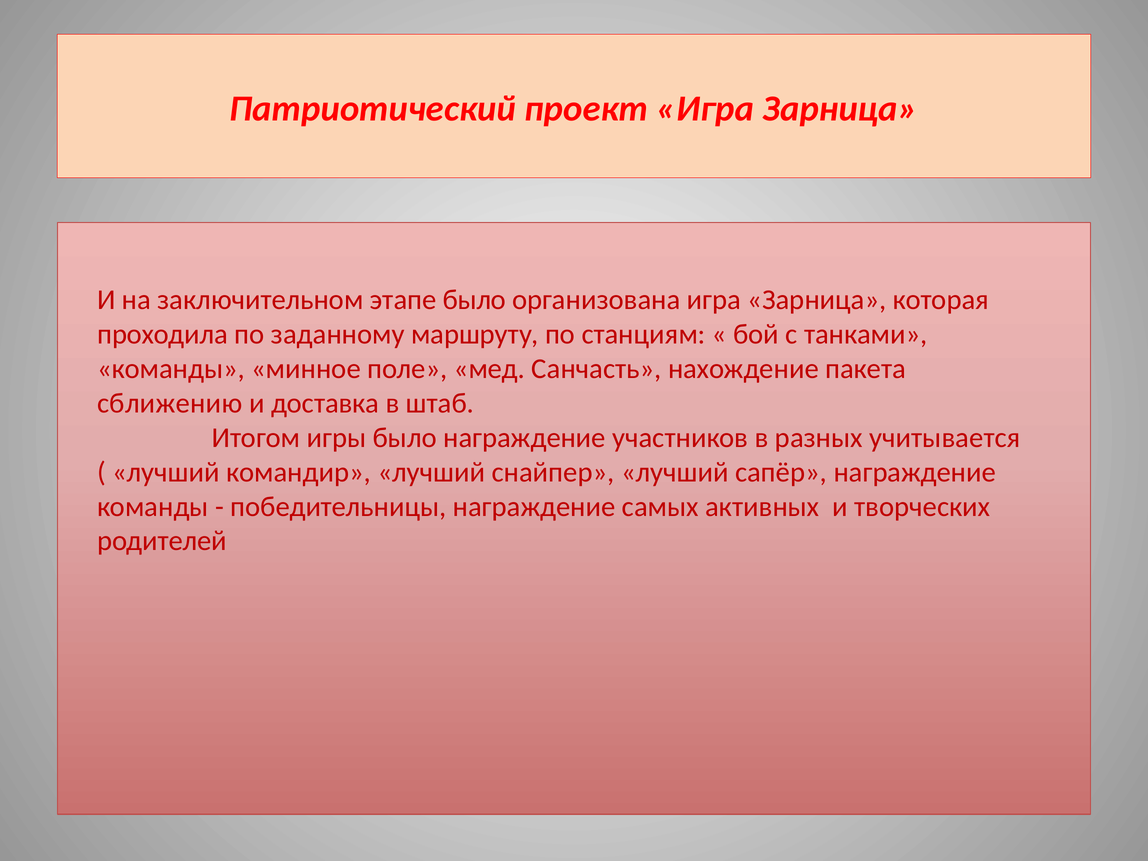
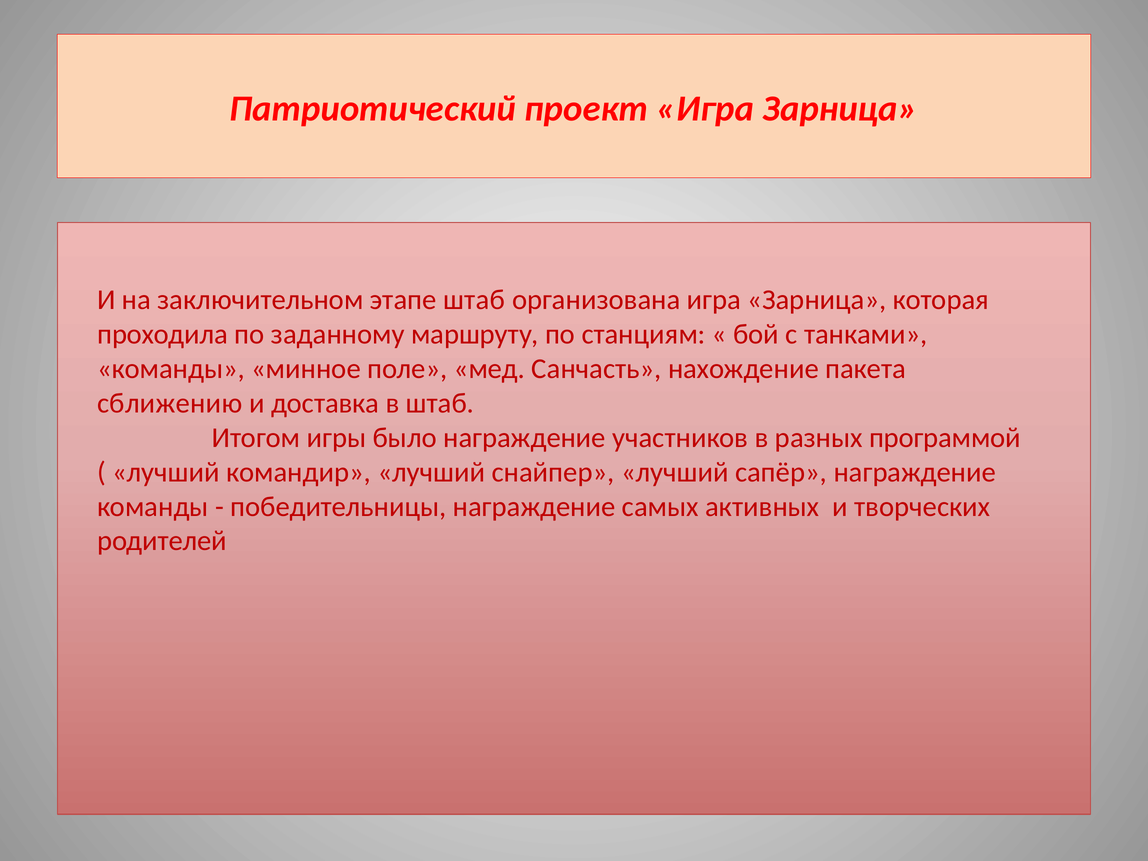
этапе было: было -> штаб (474, 300)
учитывается: учитывается -> программой (945, 438)
